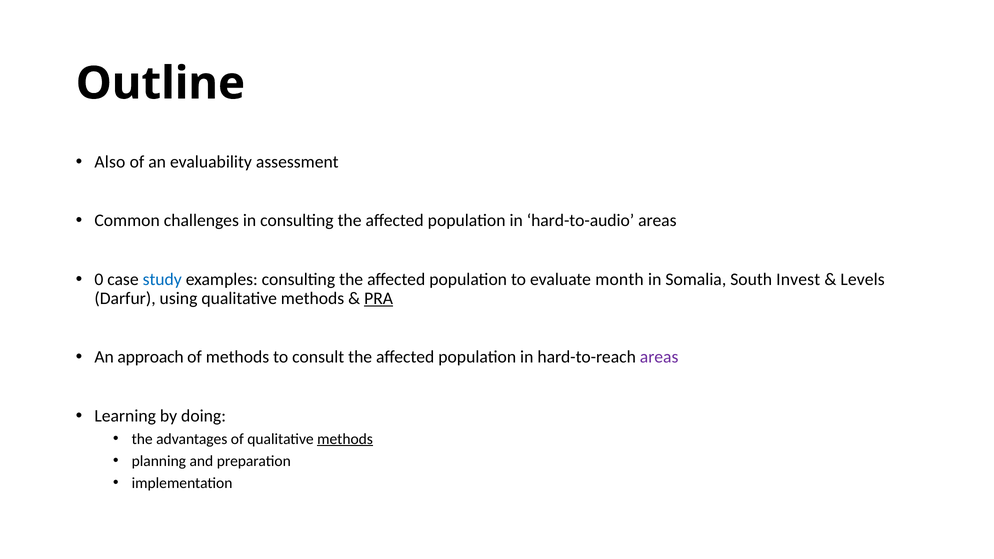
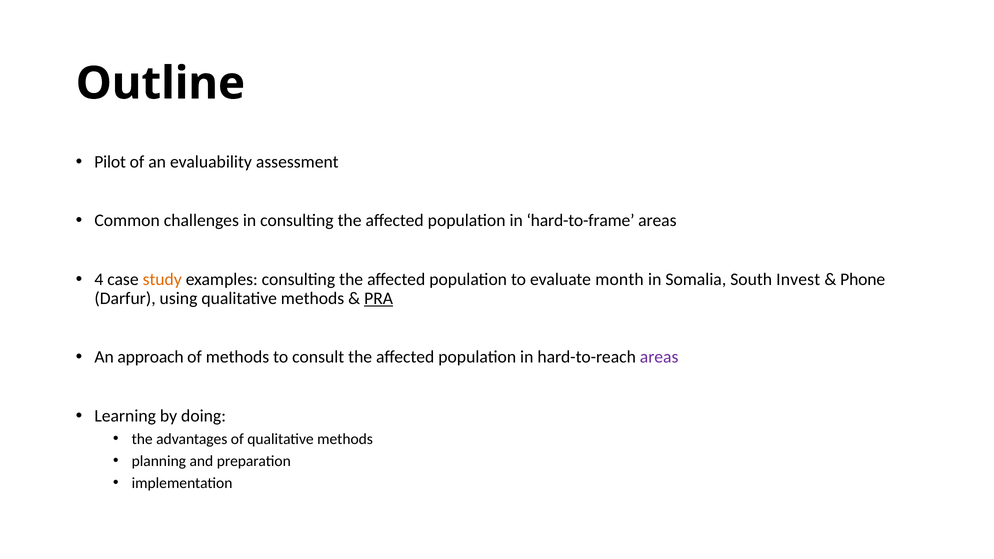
Also: Also -> Pilot (110, 162)
hard-to-audio: hard-to-audio -> hard-to-frame (581, 221)
0: 0 -> 4 (99, 279)
study colour: blue -> orange (162, 279)
Levels: Levels -> Phone (863, 279)
methods underline: present -> none (345, 439)
